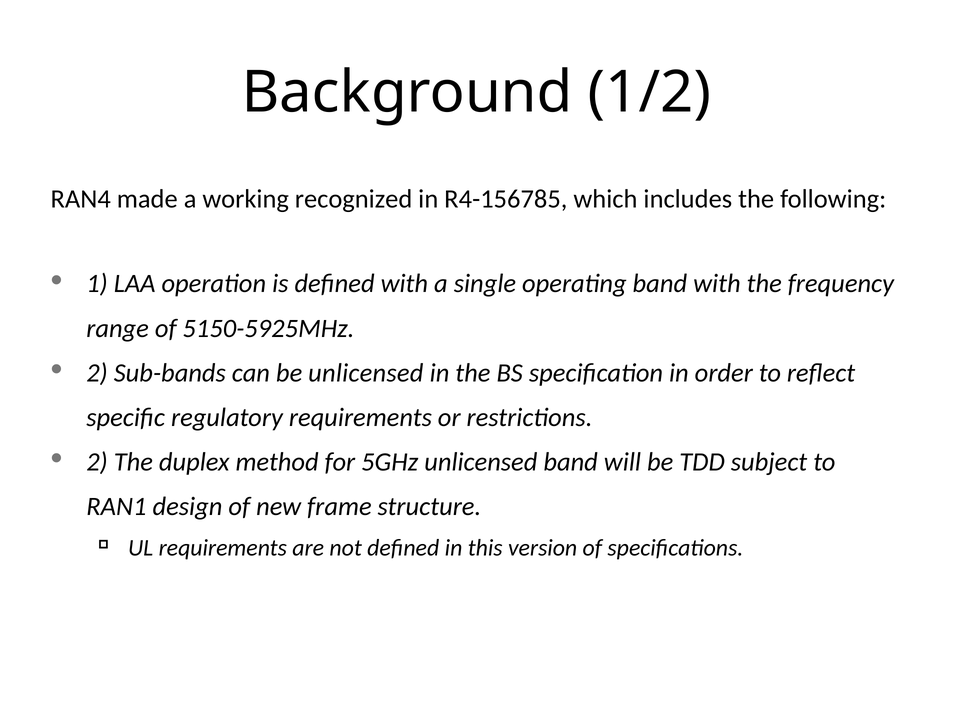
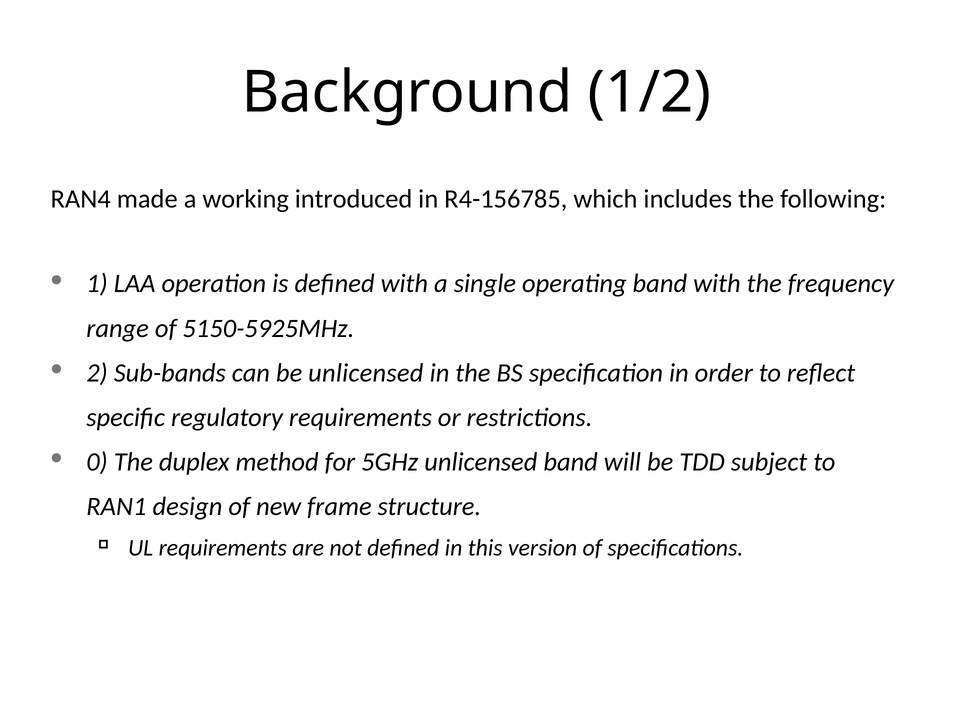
recognized: recognized -> introduced (354, 199)
2: 2 -> 0 (97, 462)
